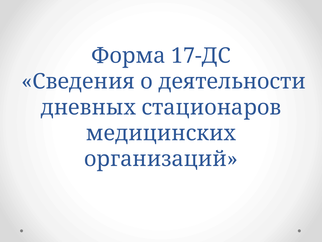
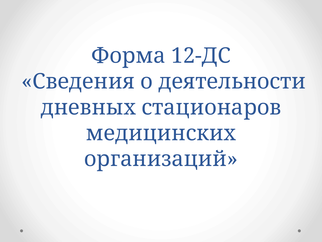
17-ДС: 17-ДС -> 12-ДС (201, 56)
